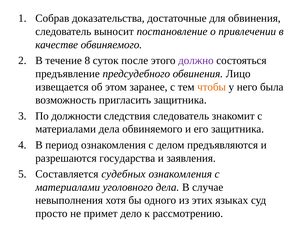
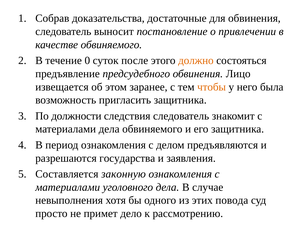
8: 8 -> 0 (87, 61)
должно colour: purple -> orange (196, 61)
судебных: судебных -> законную (123, 174)
языках: языках -> повода (232, 200)
